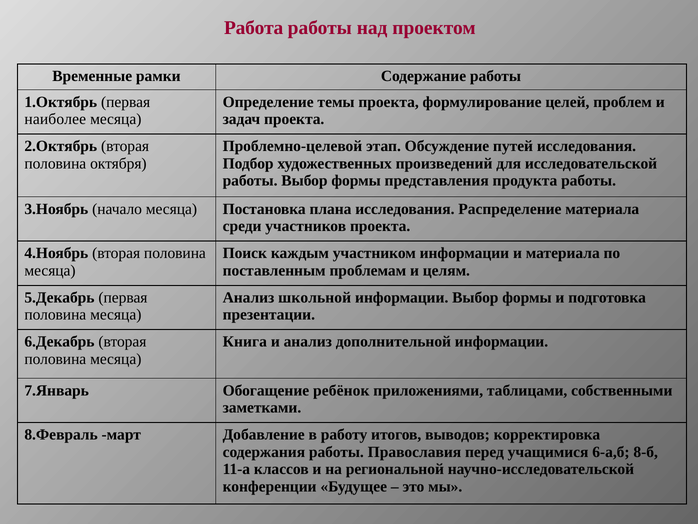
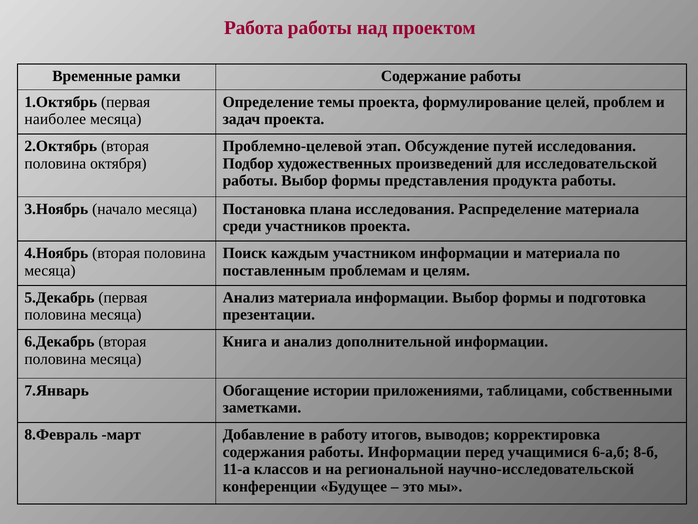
Анализ школьной: школьной -> материала (315, 297)
ребёнок: ребёнок -> истории (341, 390)
работы Православия: Православия -> Информации (414, 452)
